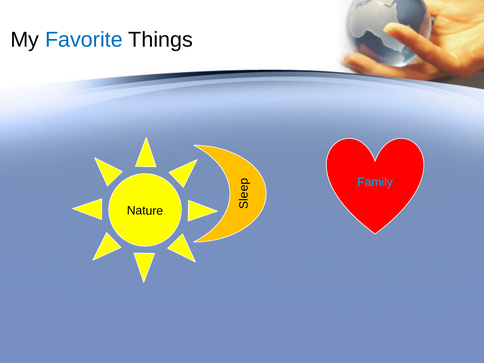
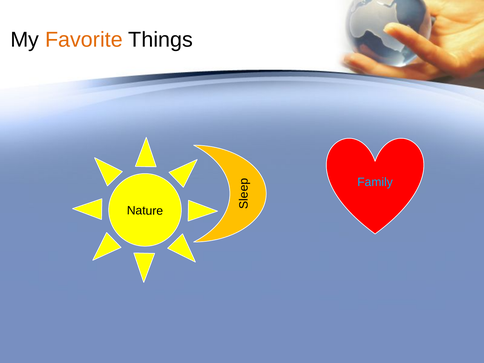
Favorite colour: blue -> orange (84, 40)
